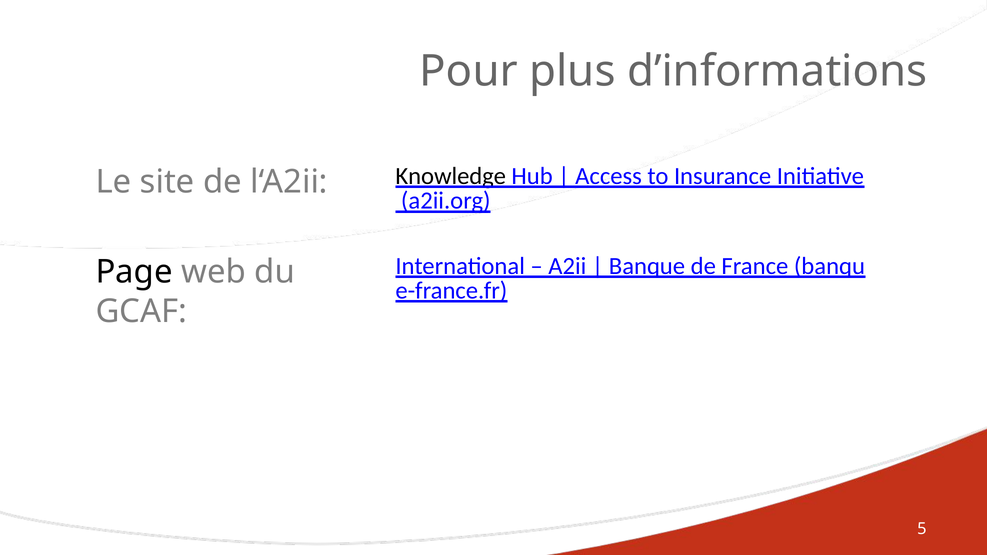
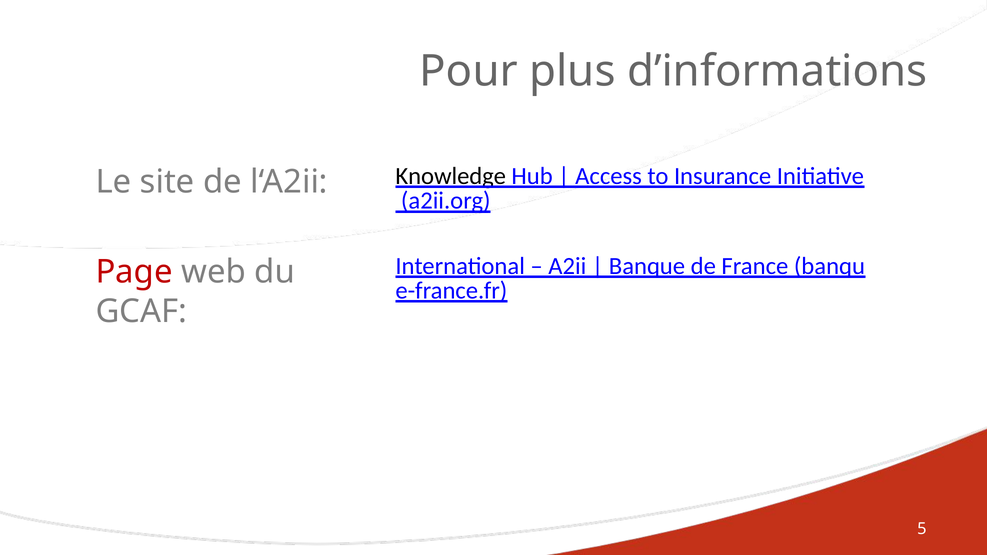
Page colour: black -> red (134, 272)
